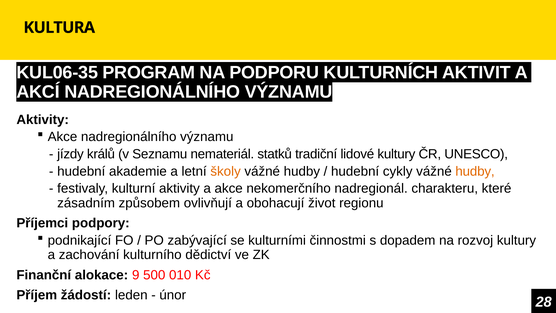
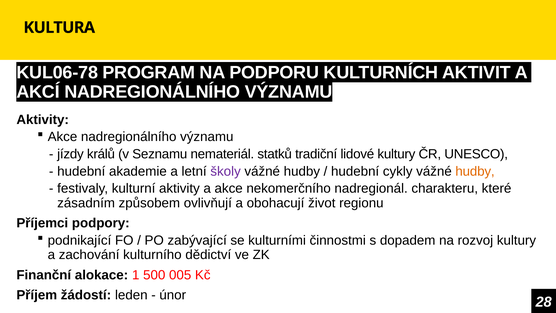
KUL06-35: KUL06-35 -> KUL06-78 (57, 72)
školy colour: orange -> purple (226, 171)
9: 9 -> 1 (136, 275)
010: 010 -> 005 (180, 275)
